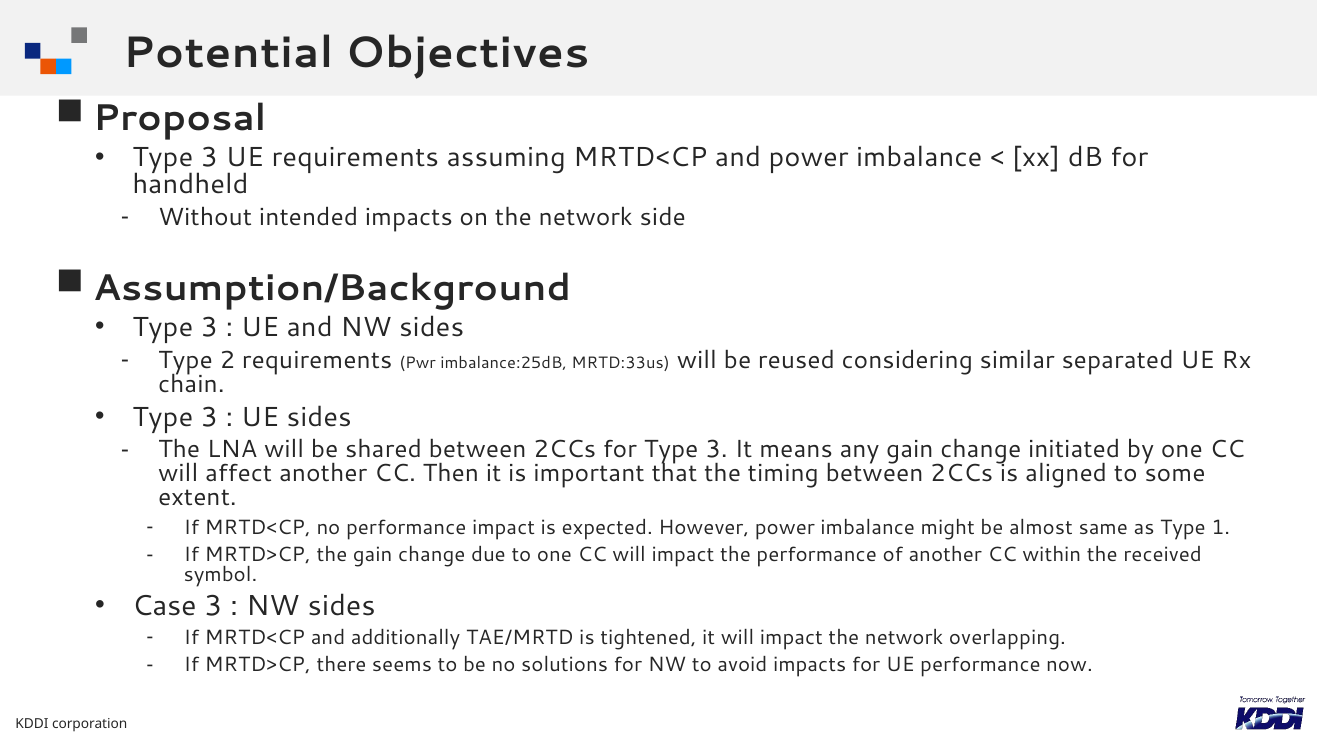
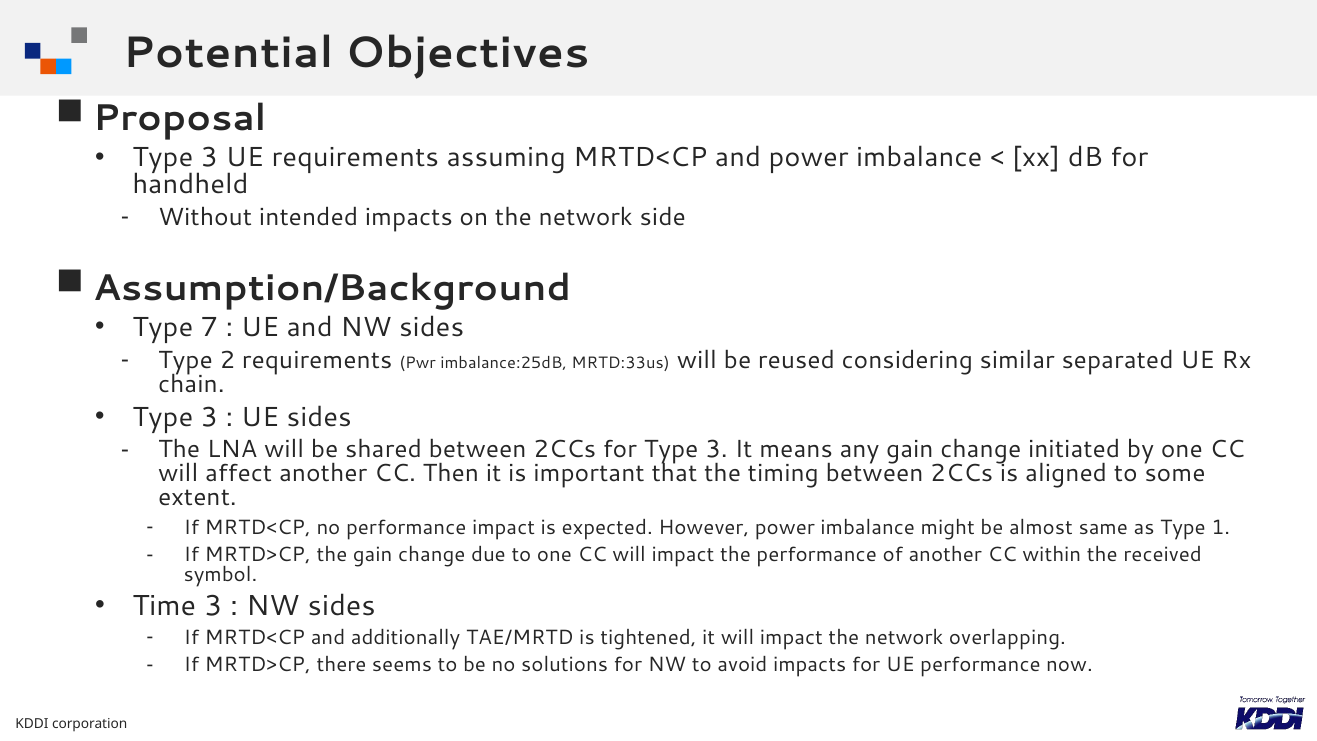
3: 3 -> 7 (209, 327)
Case: Case -> Time (164, 606)
